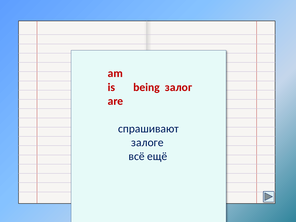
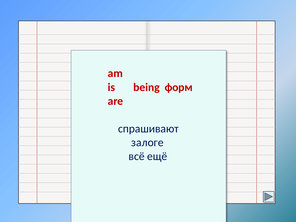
залог: залог -> форм (179, 87)
